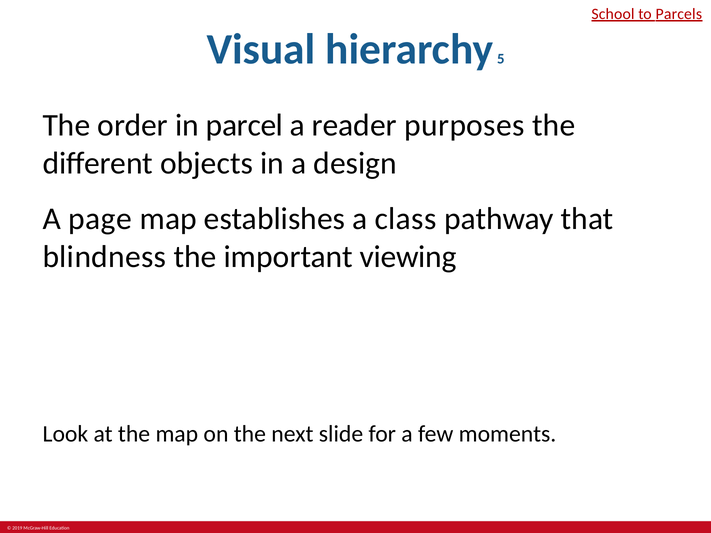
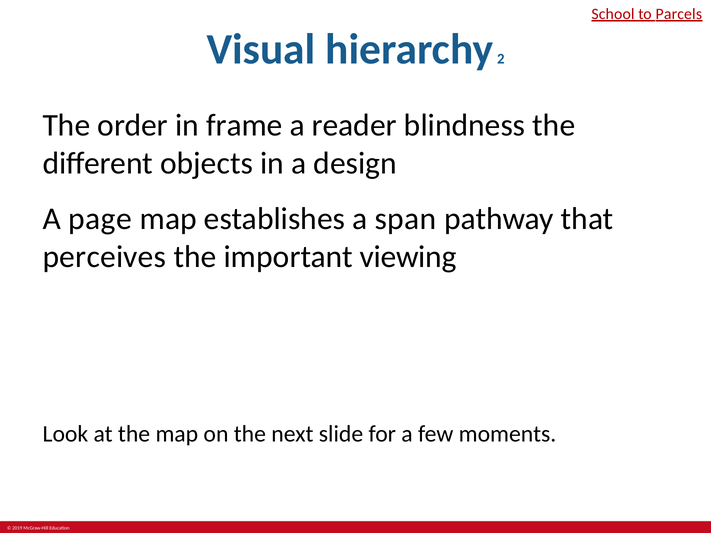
5: 5 -> 2 (501, 59)
parcel: parcel -> frame (244, 125)
purposes: purposes -> blindness (465, 125)
class: class -> span (406, 219)
blindness: blindness -> perceives (104, 257)
